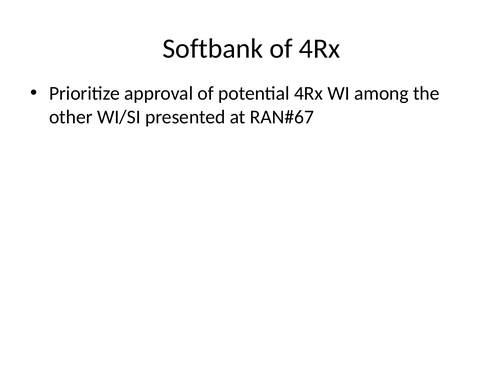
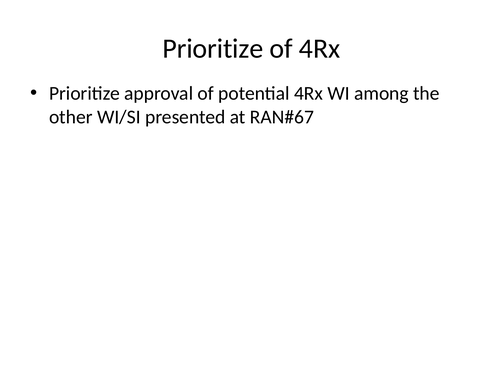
Softbank: Softbank -> Prioritize (213, 48)
